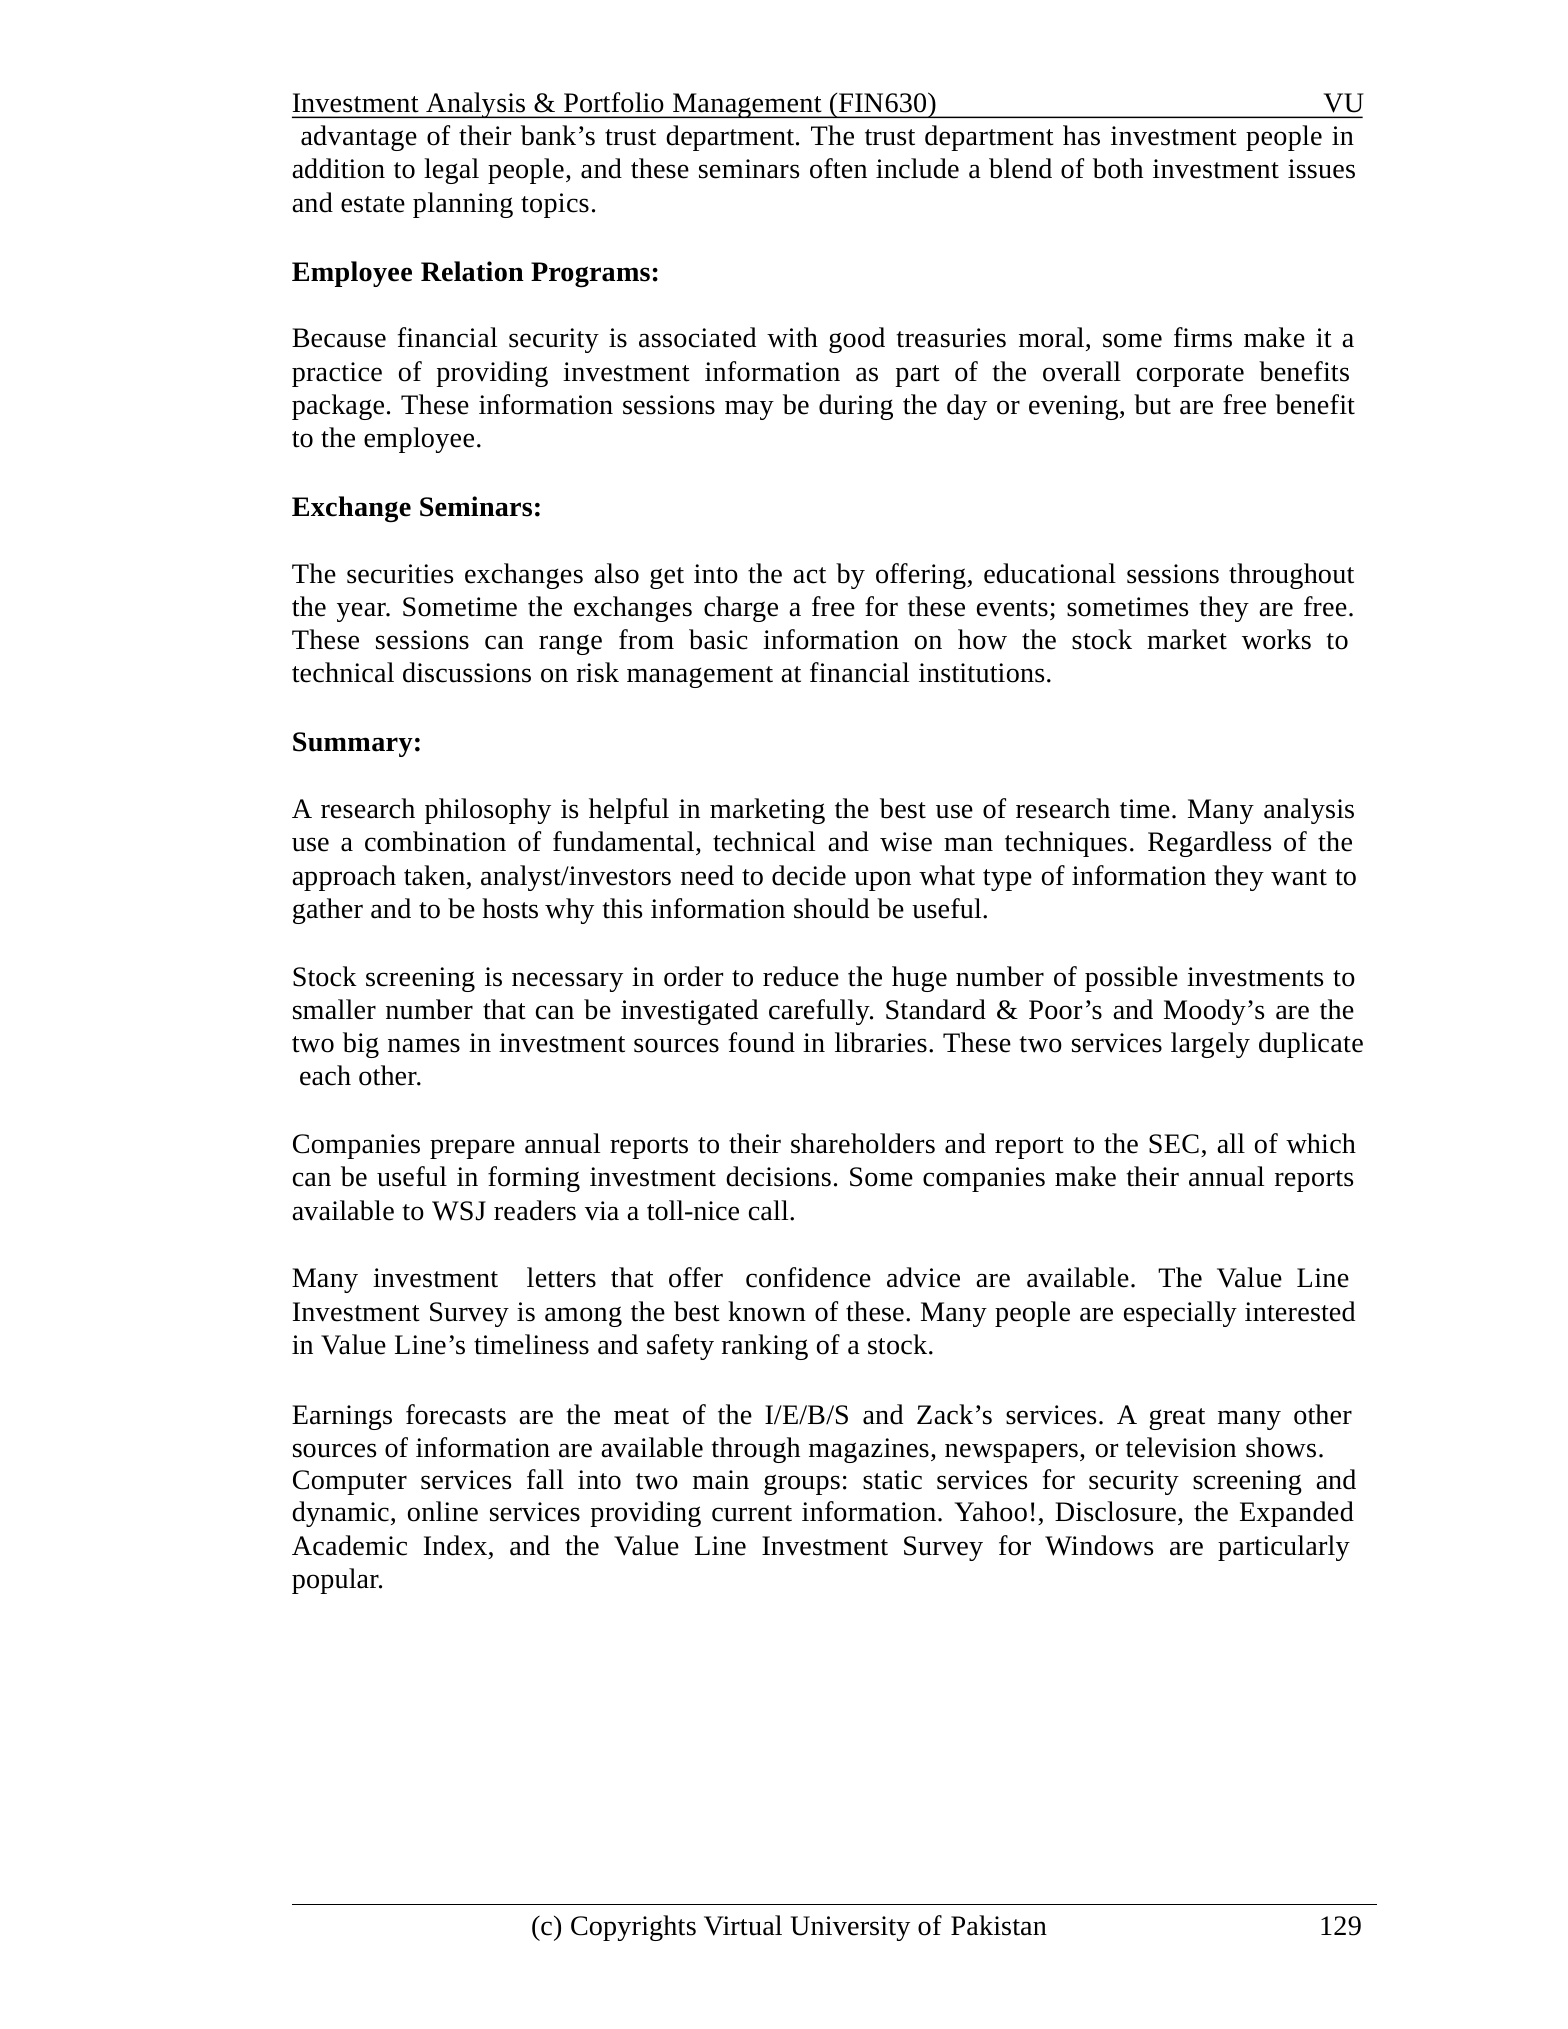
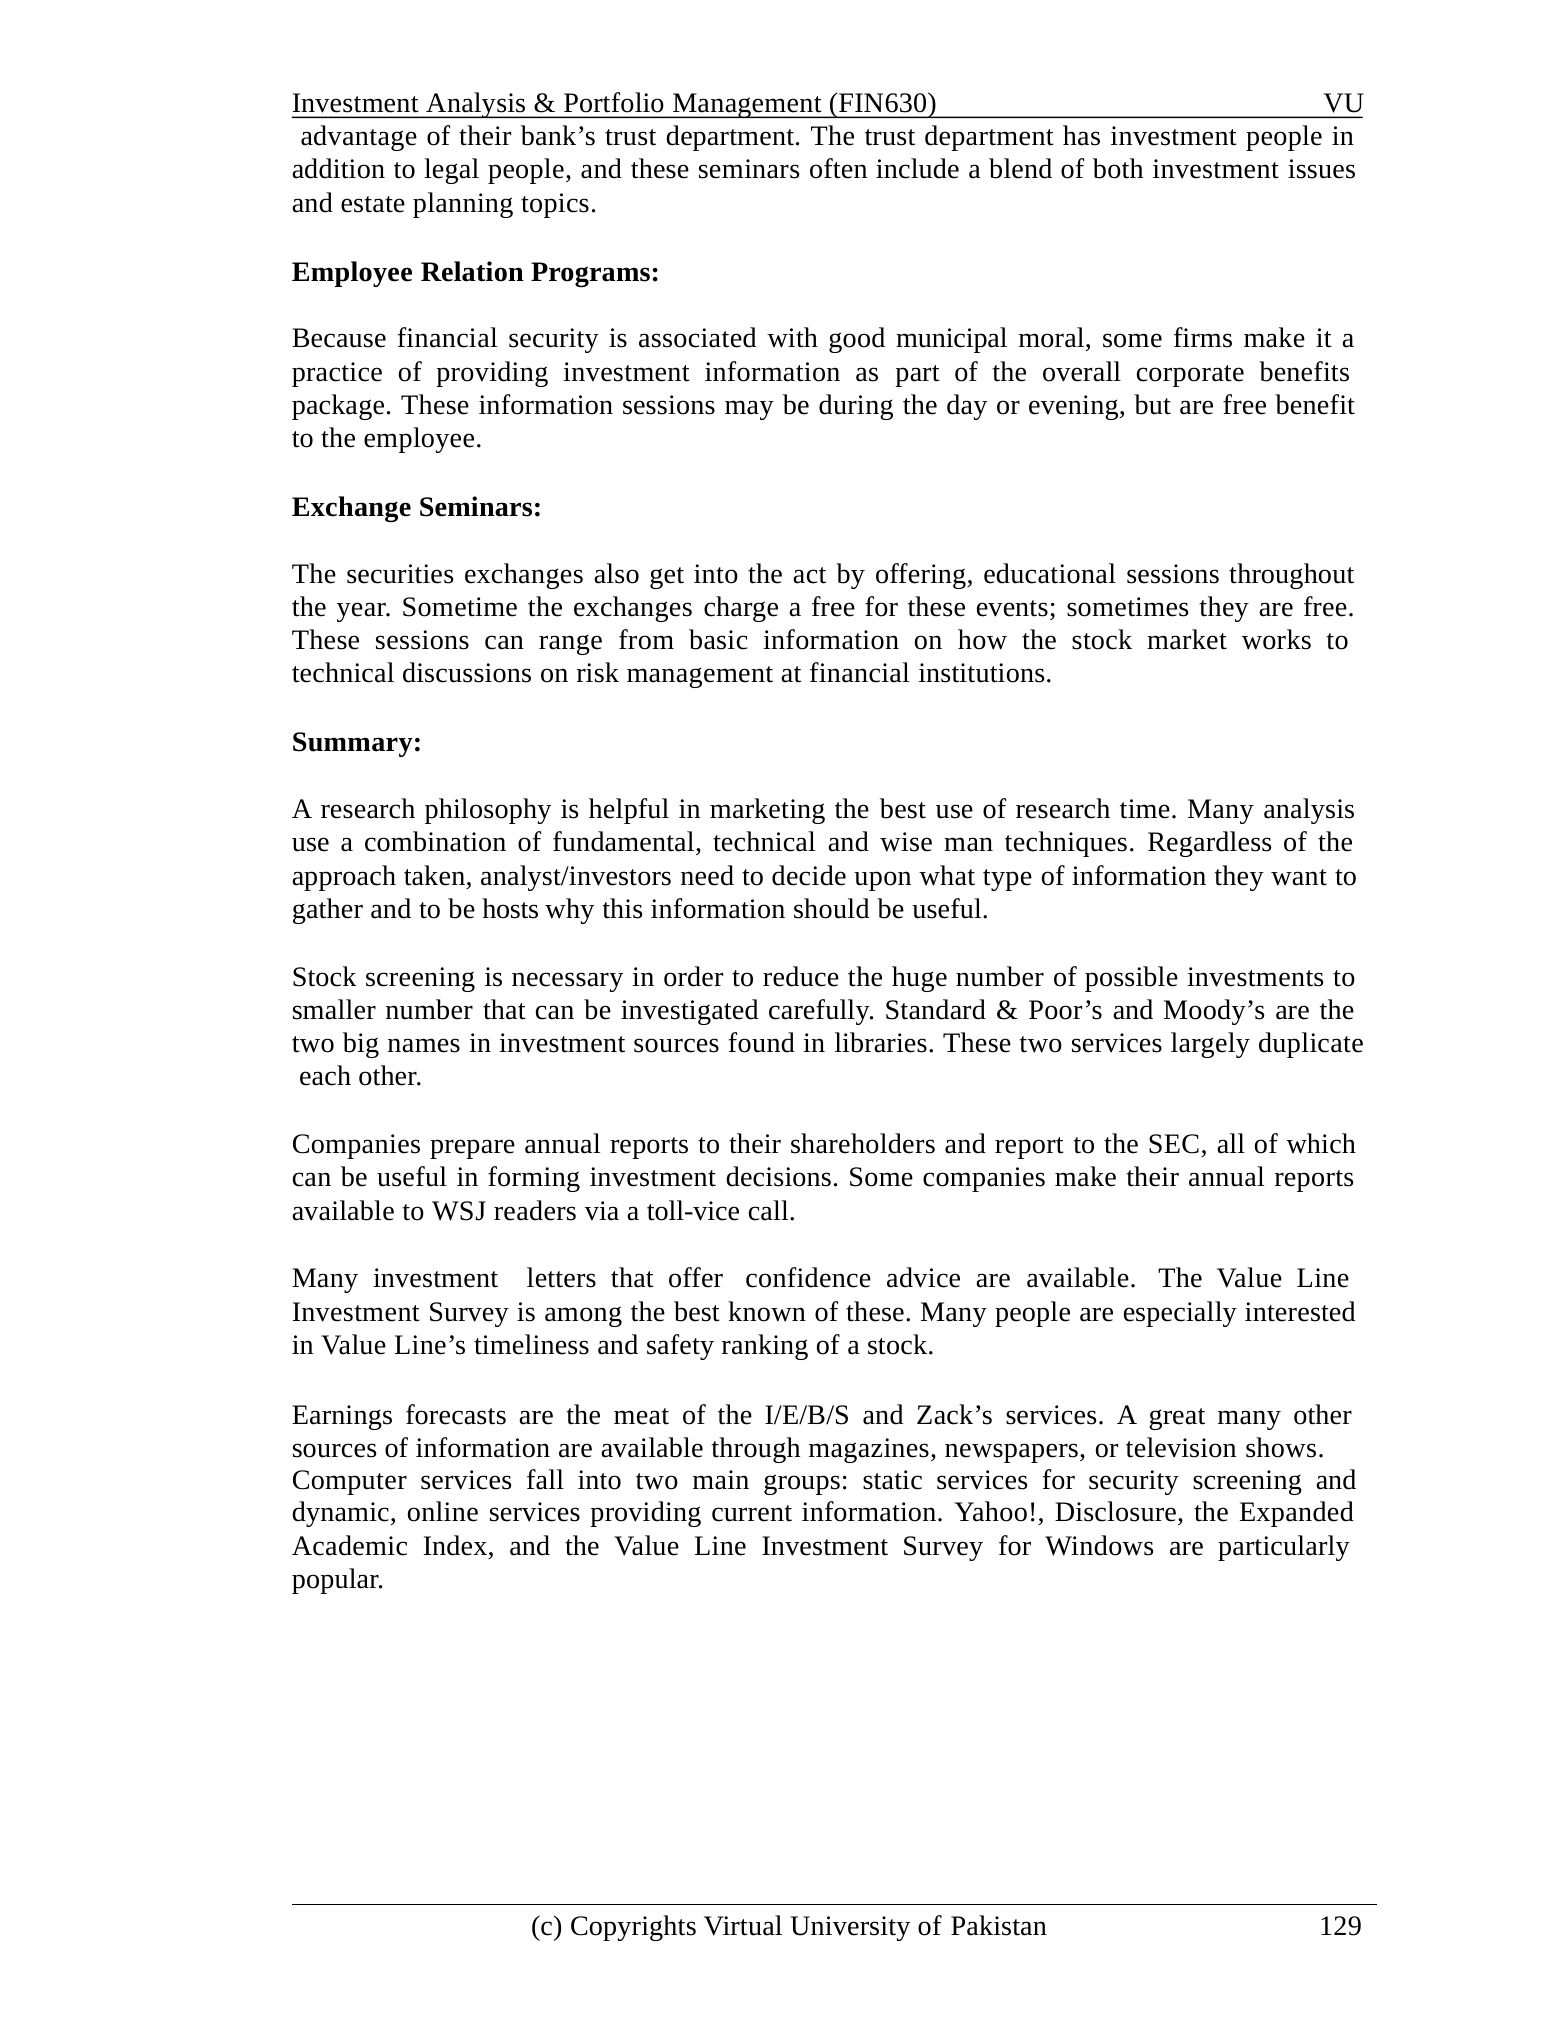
treasuries: treasuries -> municipal (952, 339)
toll-nice: toll-nice -> toll-vice (693, 1211)
